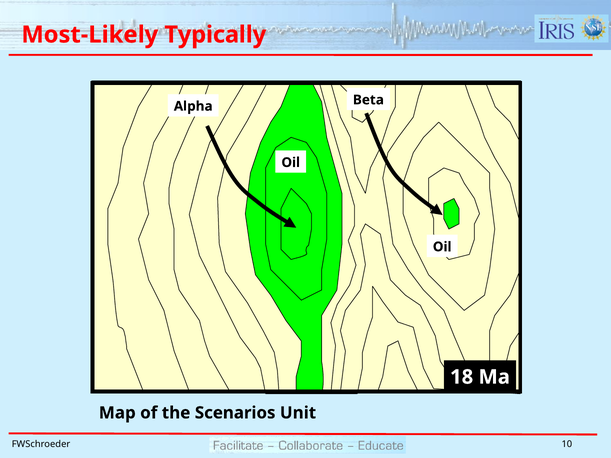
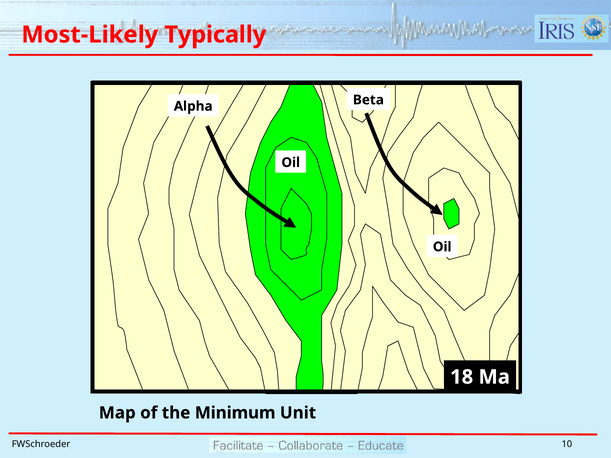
Scenarios: Scenarios -> Minimum (235, 413)
